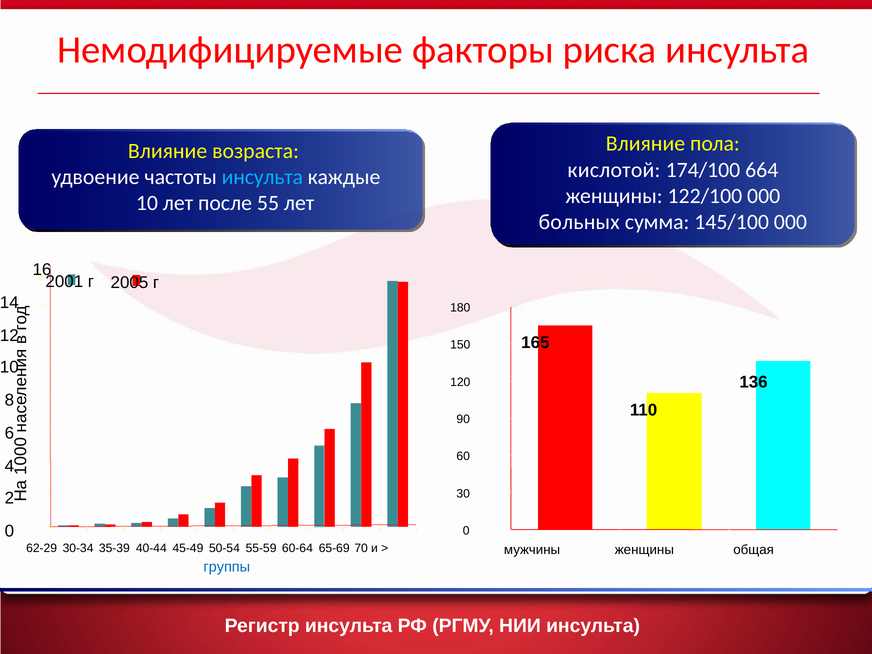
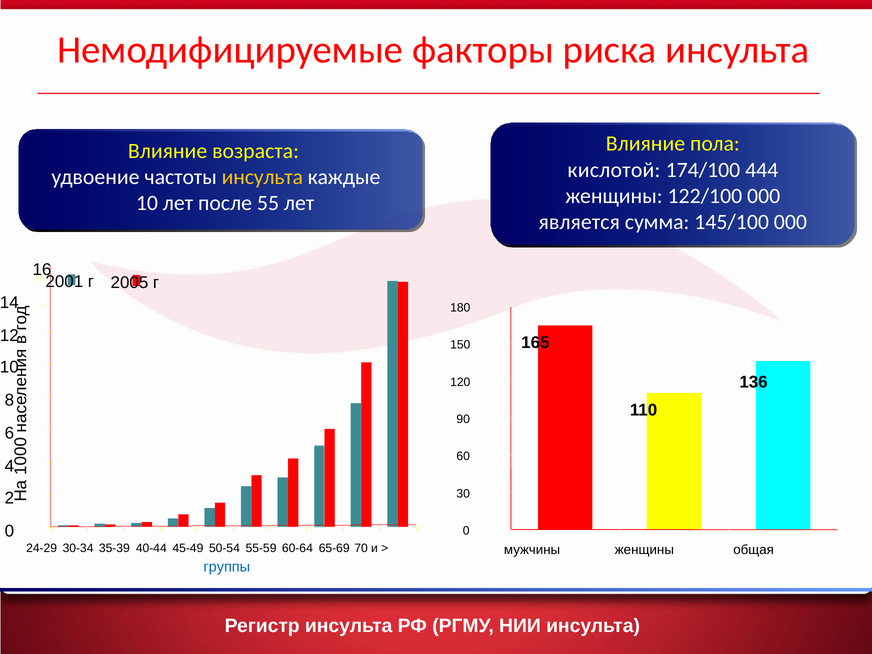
664: 664 -> 444 (762, 170)
инсульта colour: light blue -> yellow (262, 177)
больных: больных -> является (579, 222)
62-29: 62-29 -> 24-29 (42, 548)
